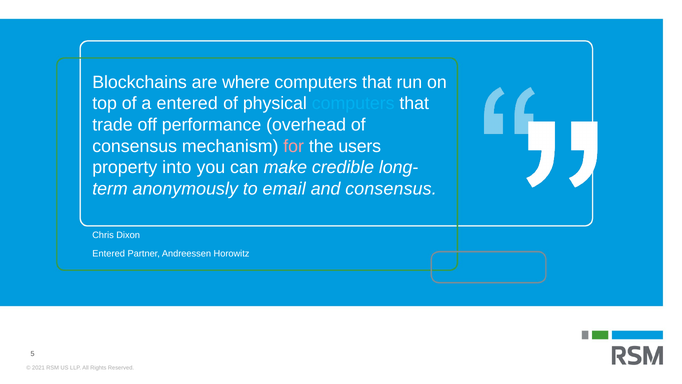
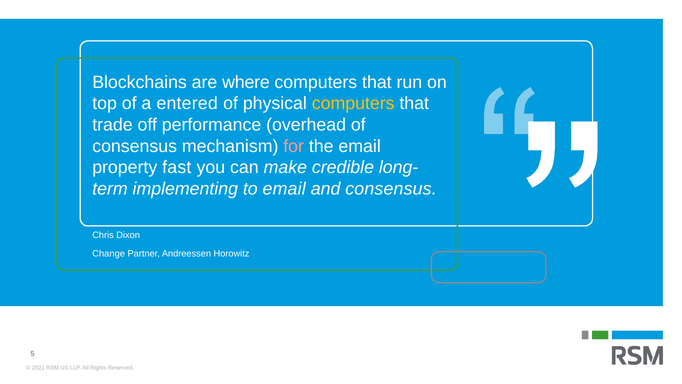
computers colour: light blue -> yellow (353, 104)
the users: users -> email (360, 146)
into: into -> fast (177, 167)
anonymously: anonymously -> implementing (185, 189)
Entered: Entered -> Change (109, 253)
